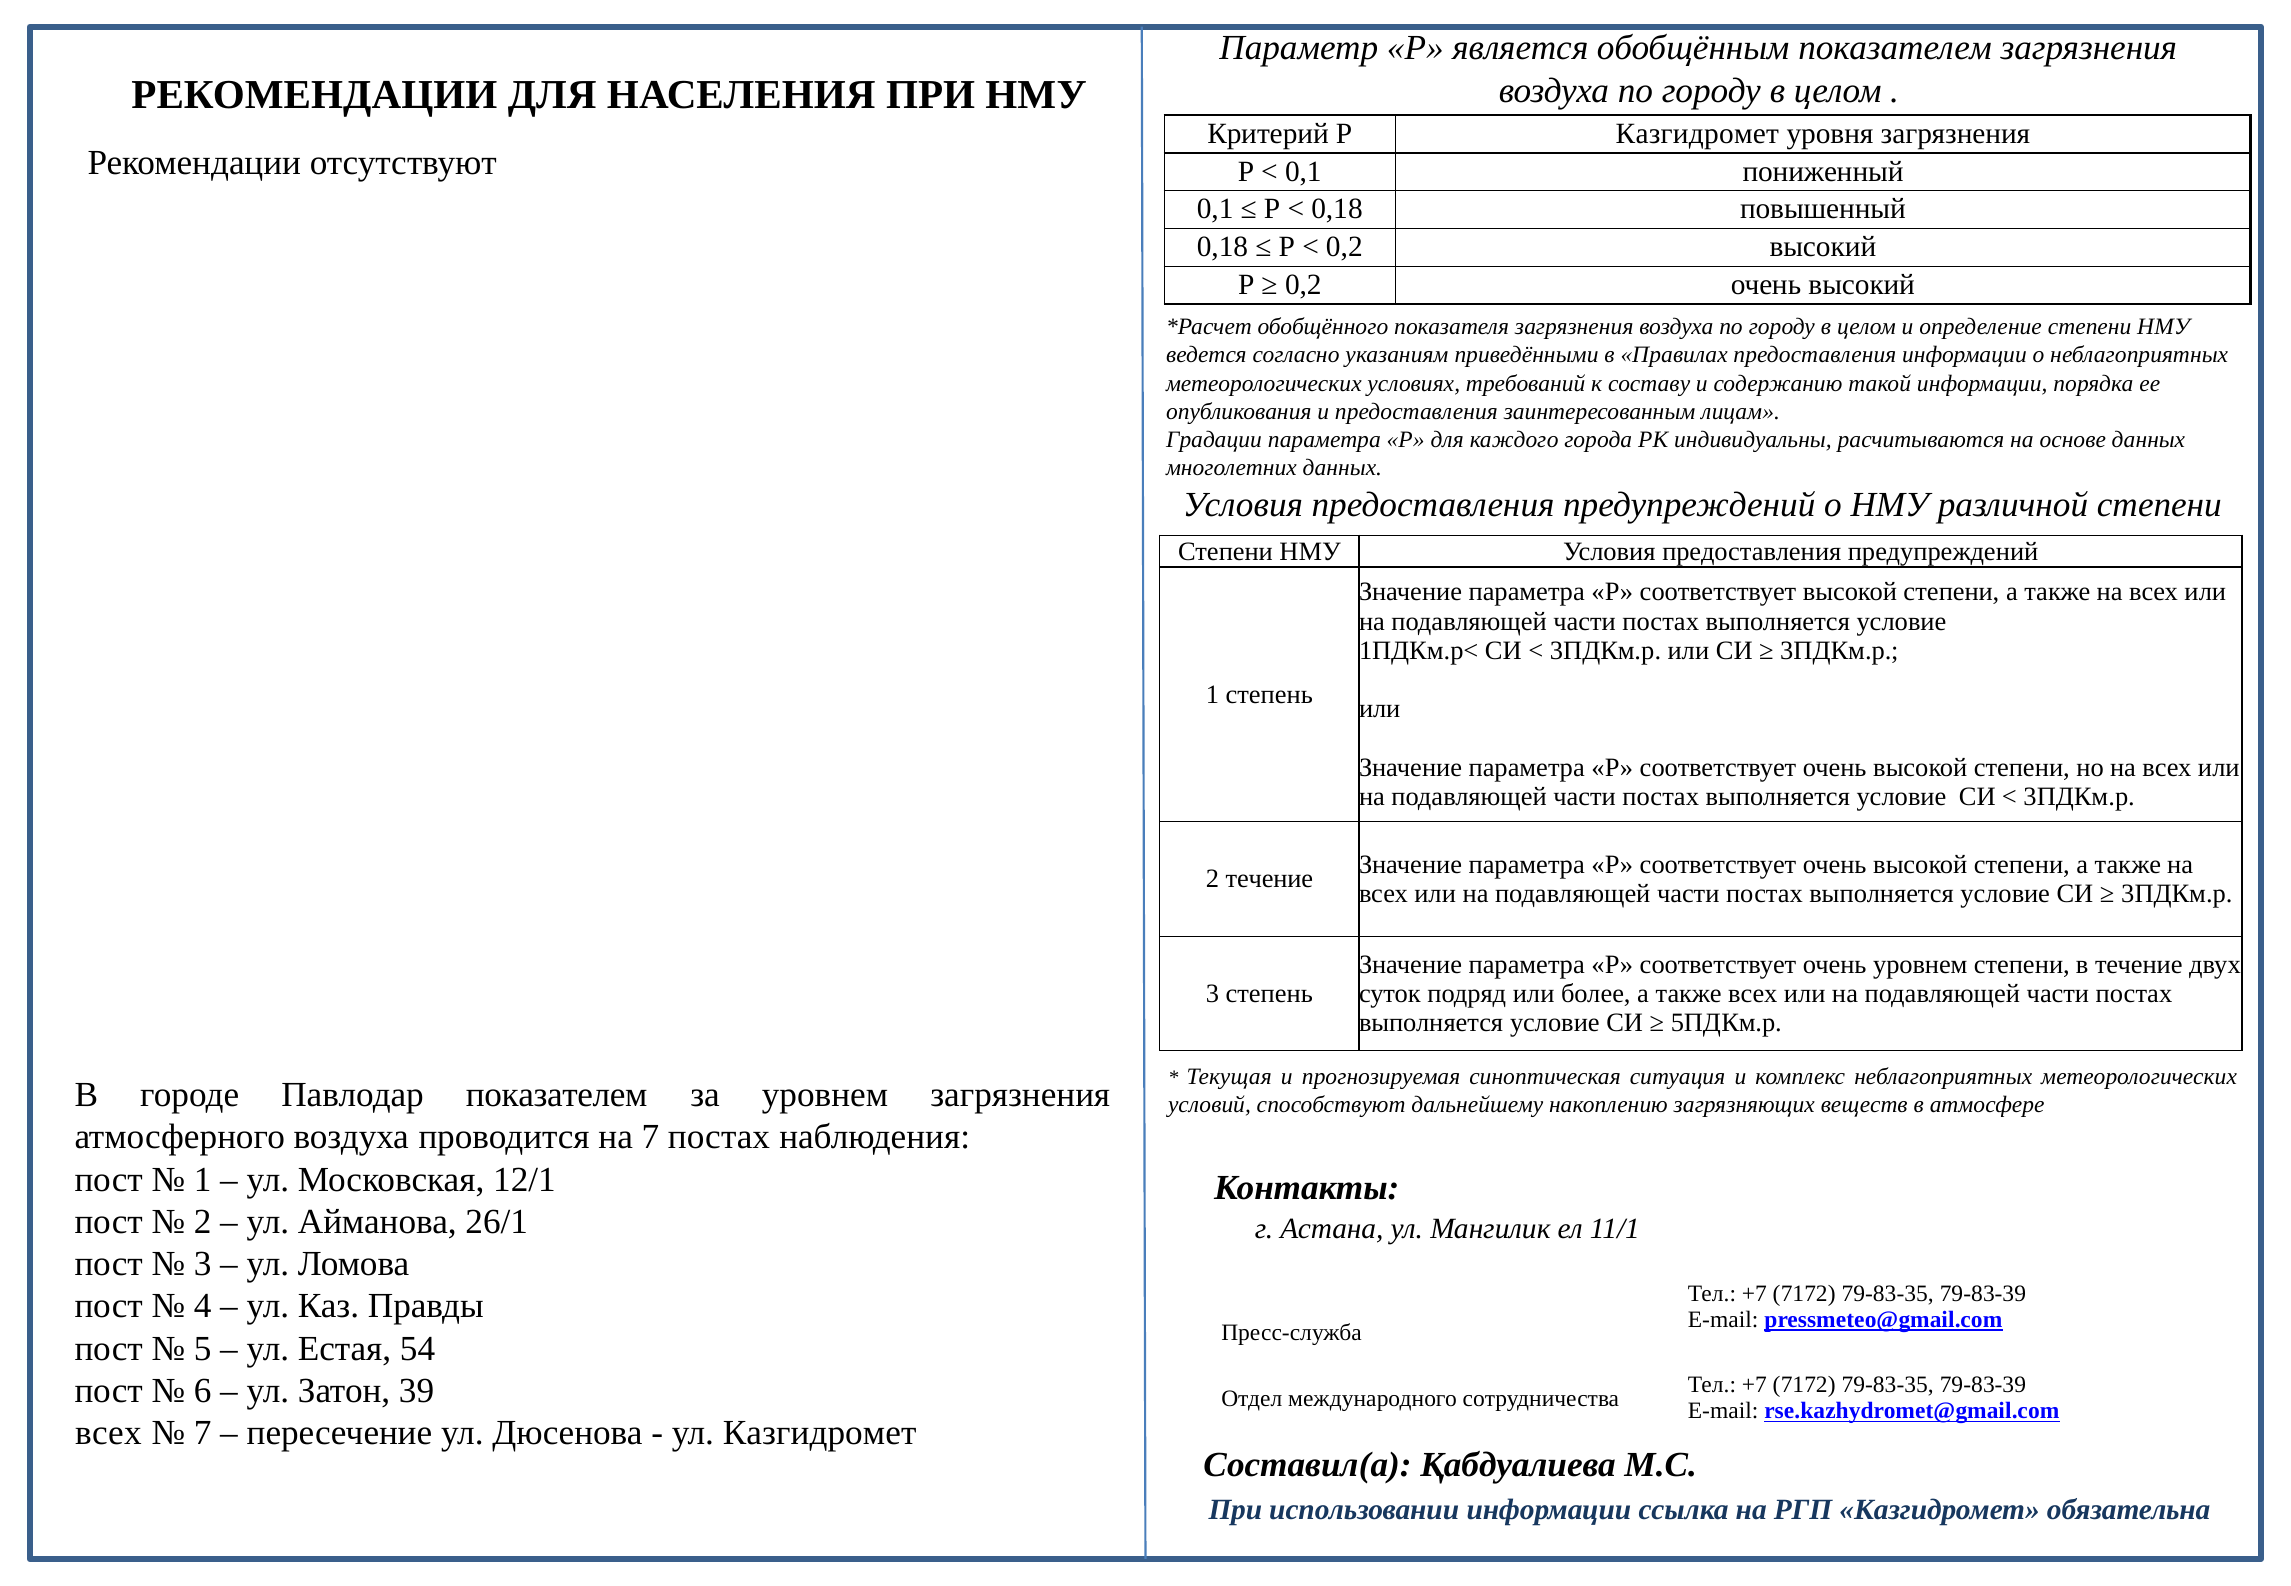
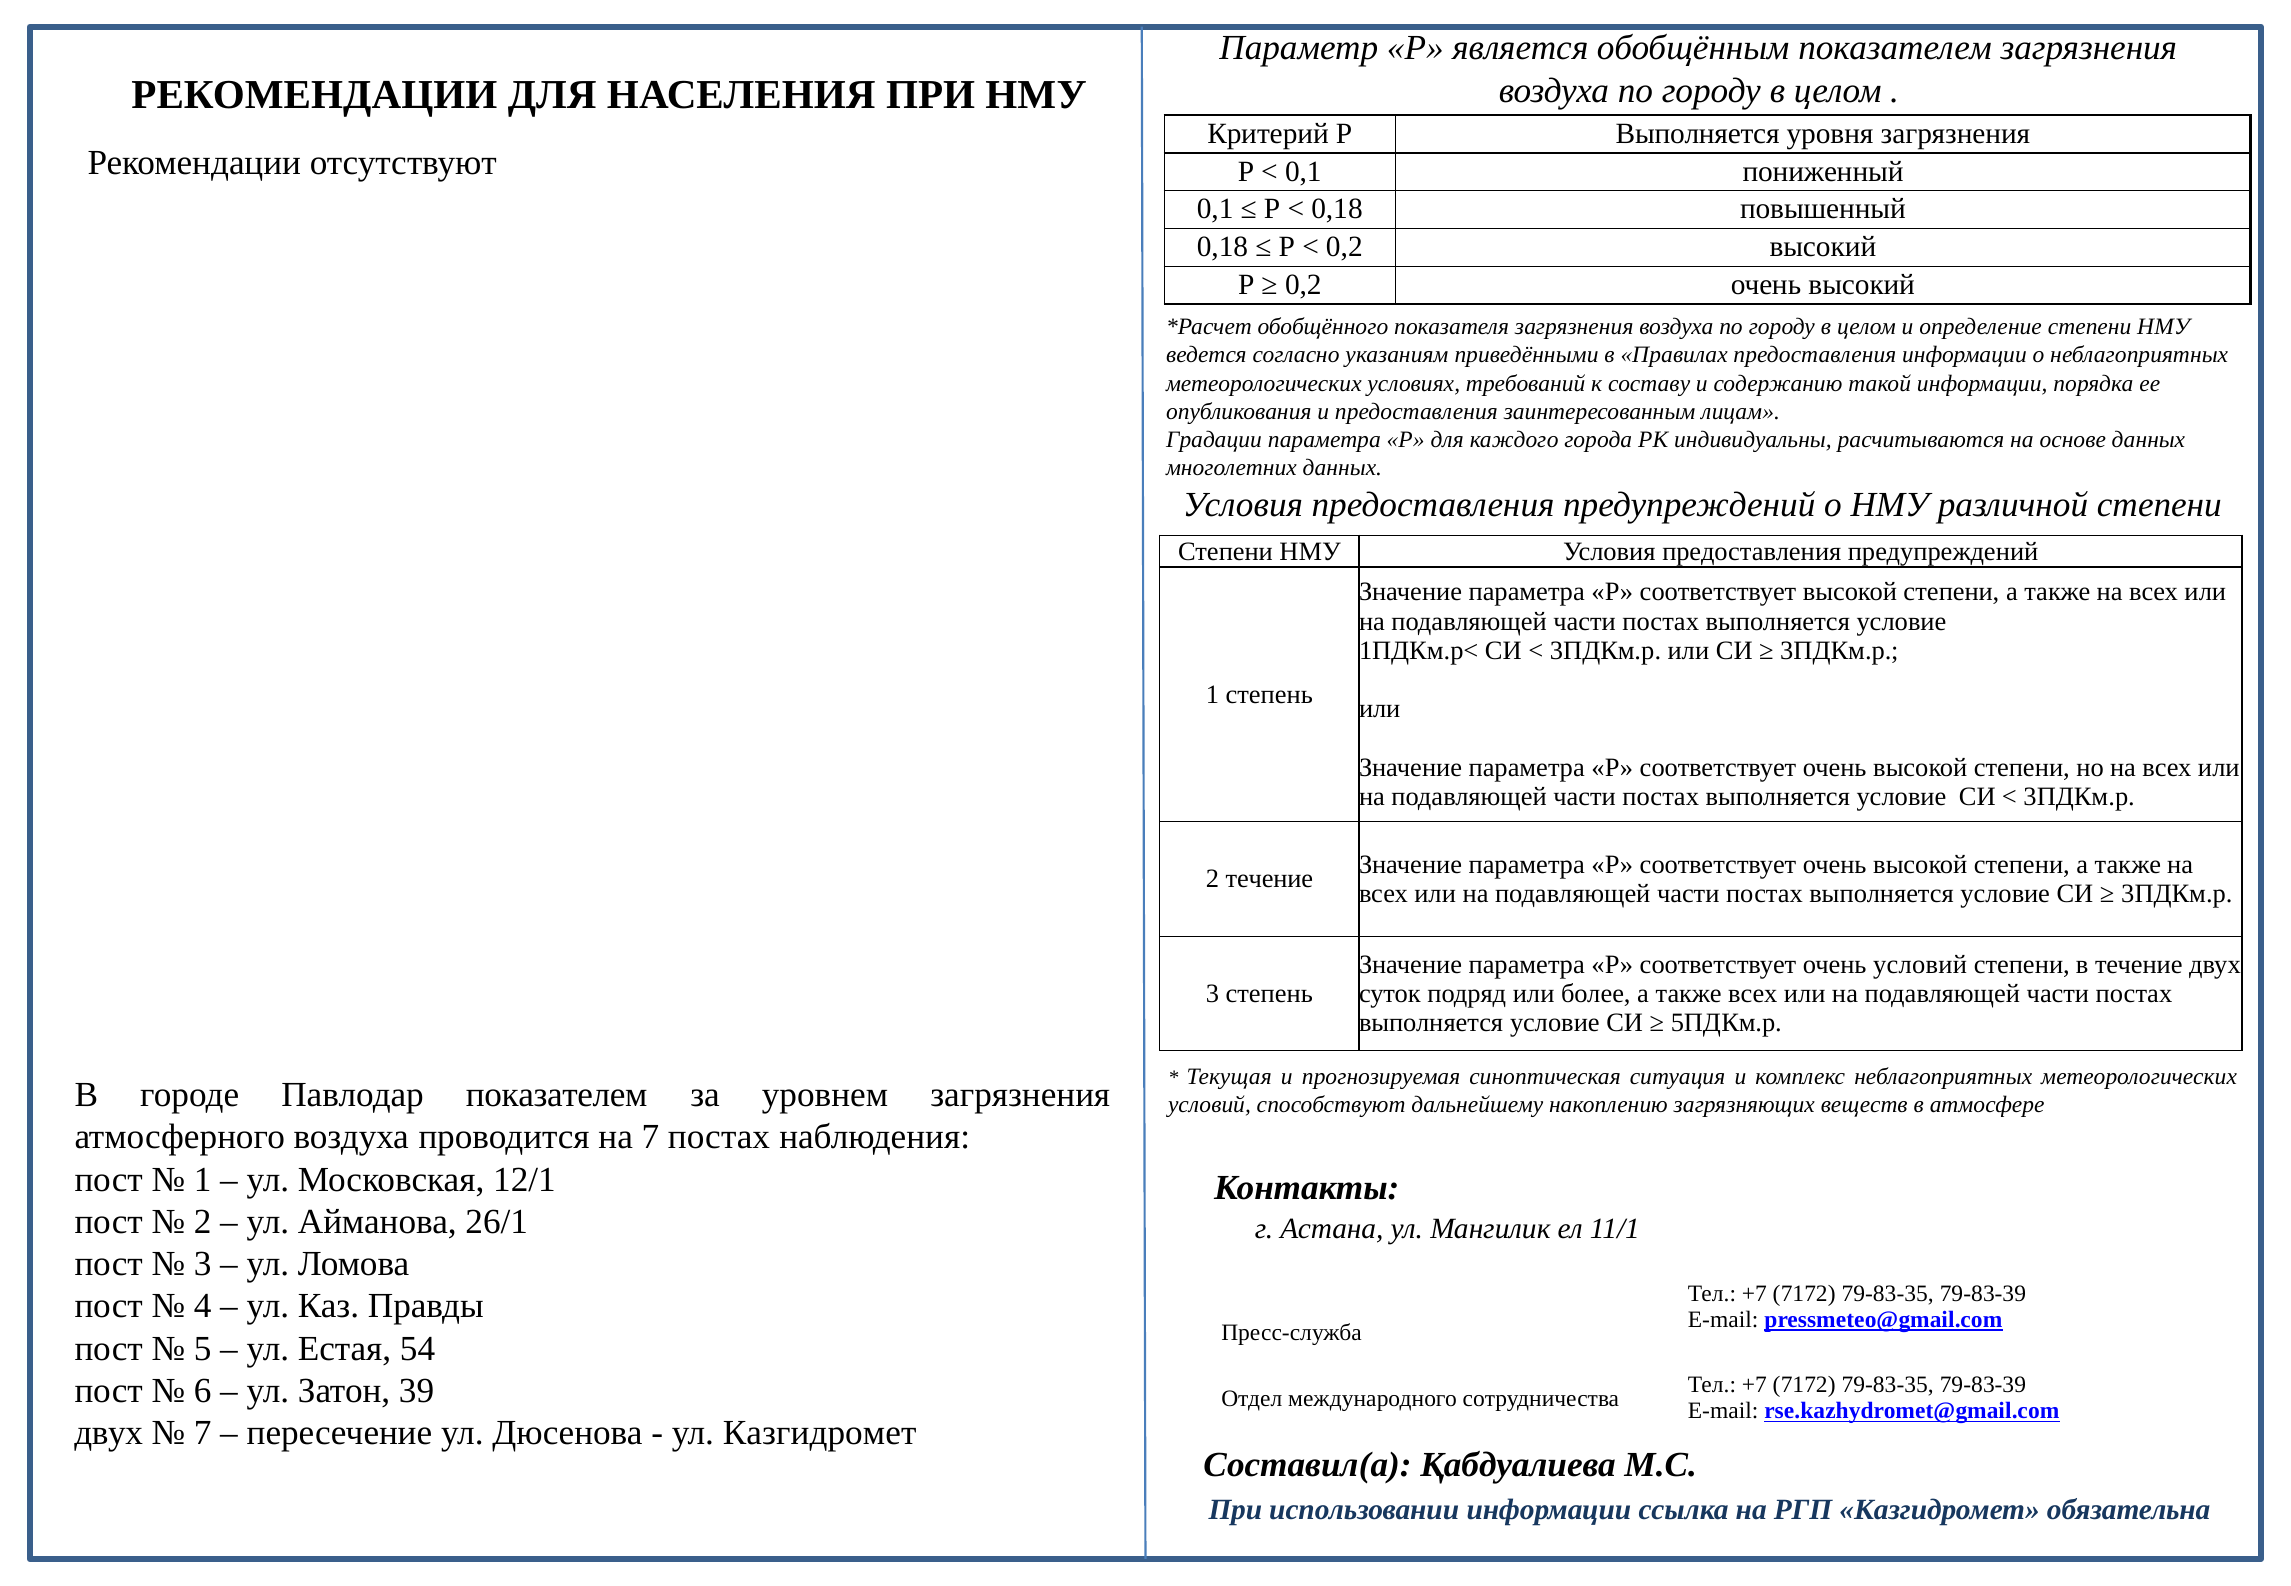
Р Казгидромет: Казгидромет -> Выполняется (1698, 134)
очень уровнем: уровнем -> условий (1920, 964)
всех: всех -> двух (109, 1433)
